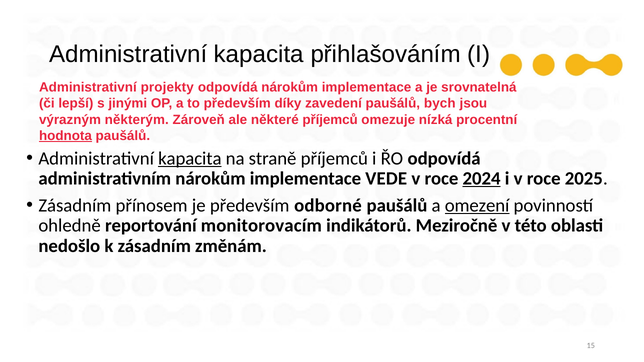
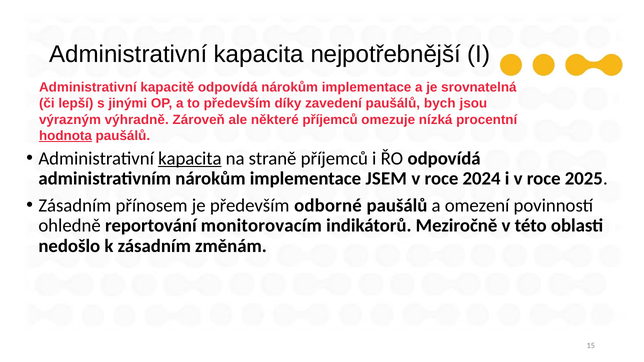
přihlašováním: přihlašováním -> nejpotřebnější (386, 54)
projekty: projekty -> kapacitě (167, 87)
některým: některým -> výhradně (137, 120)
VEDE: VEDE -> JSEM (386, 179)
2024 underline: present -> none (482, 179)
omezení underline: present -> none (477, 206)
